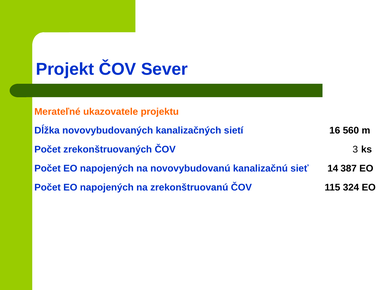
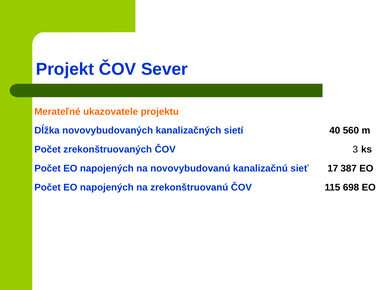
16: 16 -> 40 (335, 131)
14: 14 -> 17 (333, 169)
324: 324 -> 698 (351, 188)
